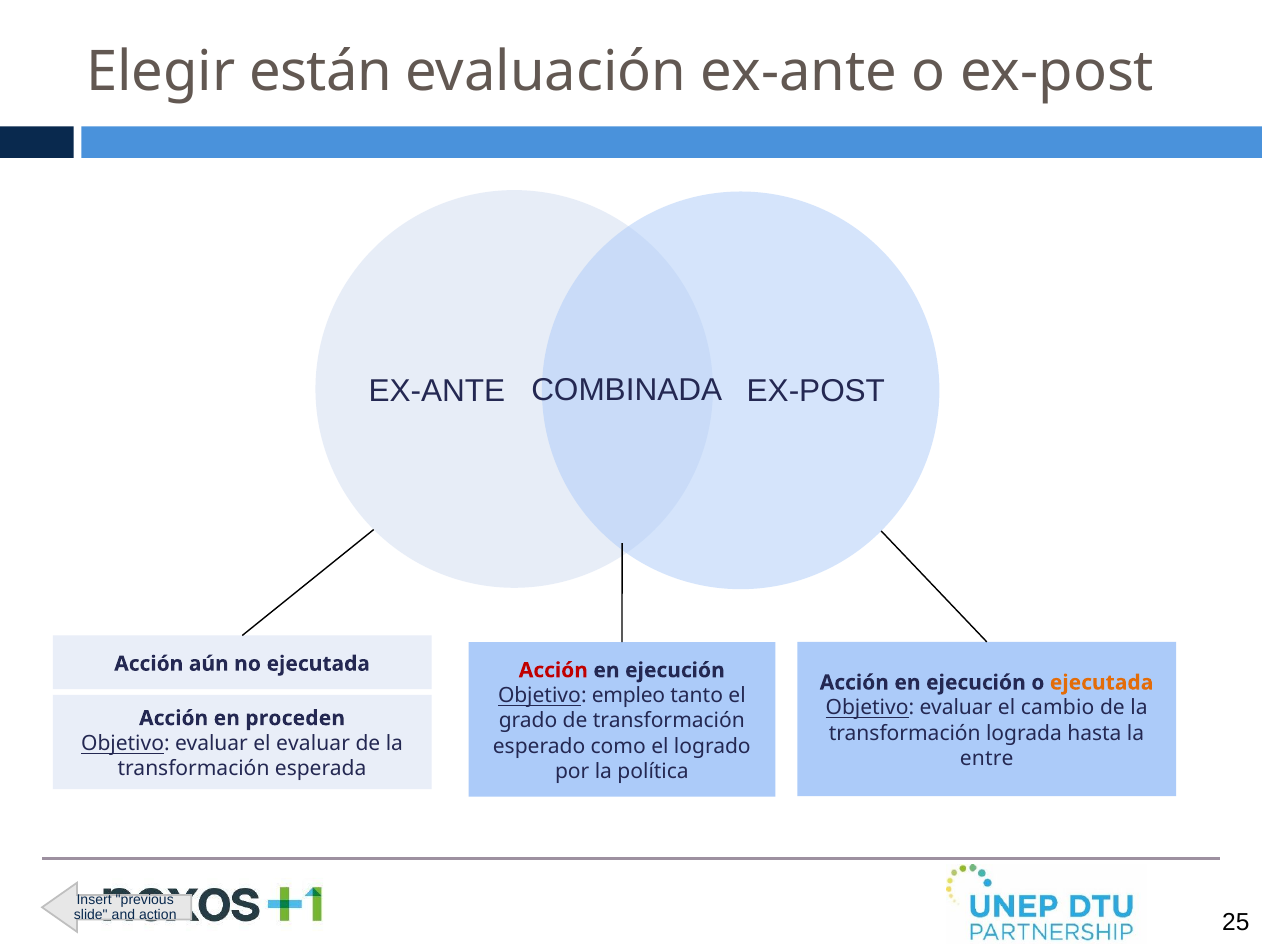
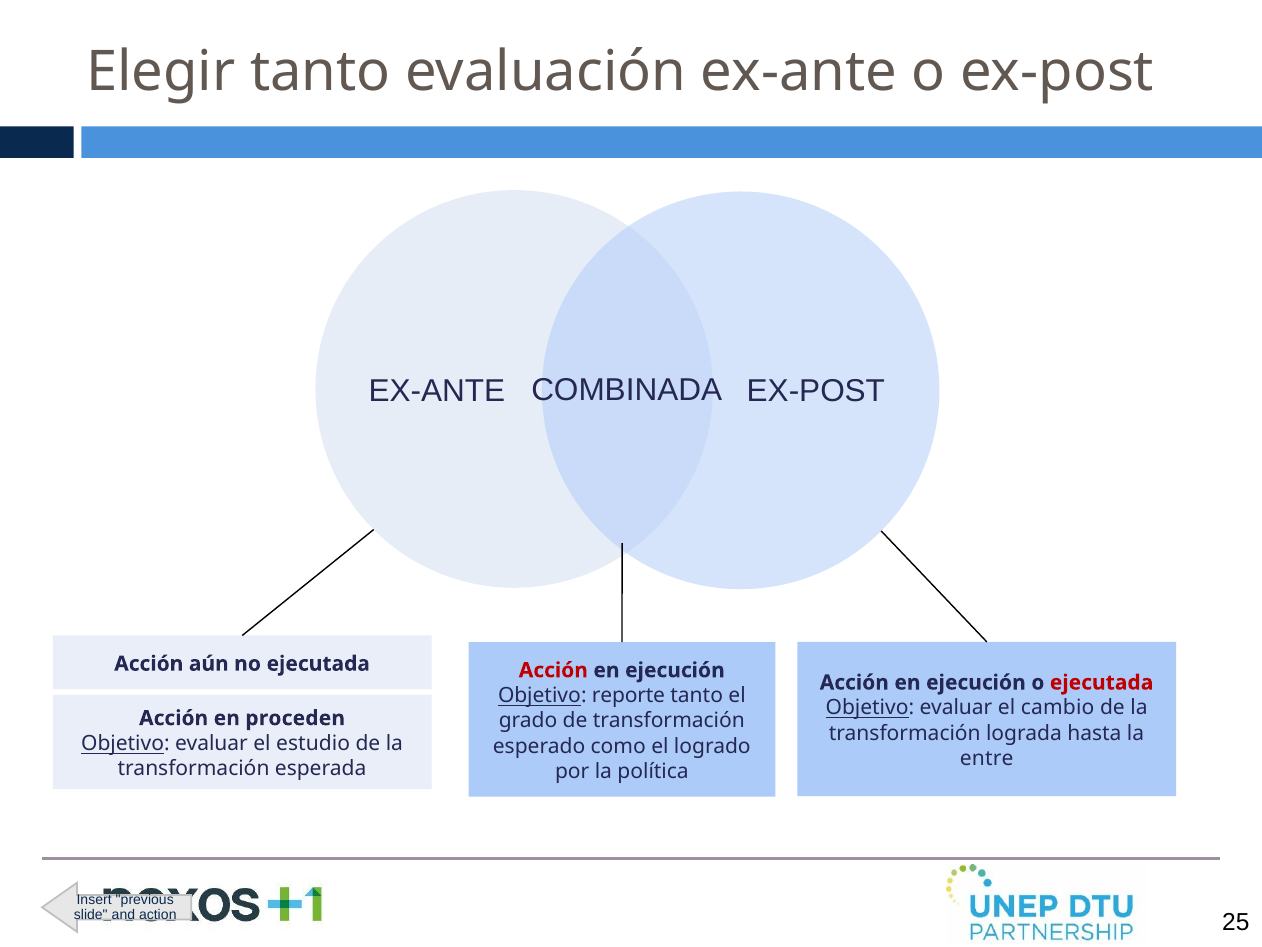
Elegir están: están -> tanto (320, 72)
ejecutada colour: orange -> red (1102, 682)
empleo: empleo -> reporte (629, 695)
el evaluar: evaluar -> estudio (313, 743)
